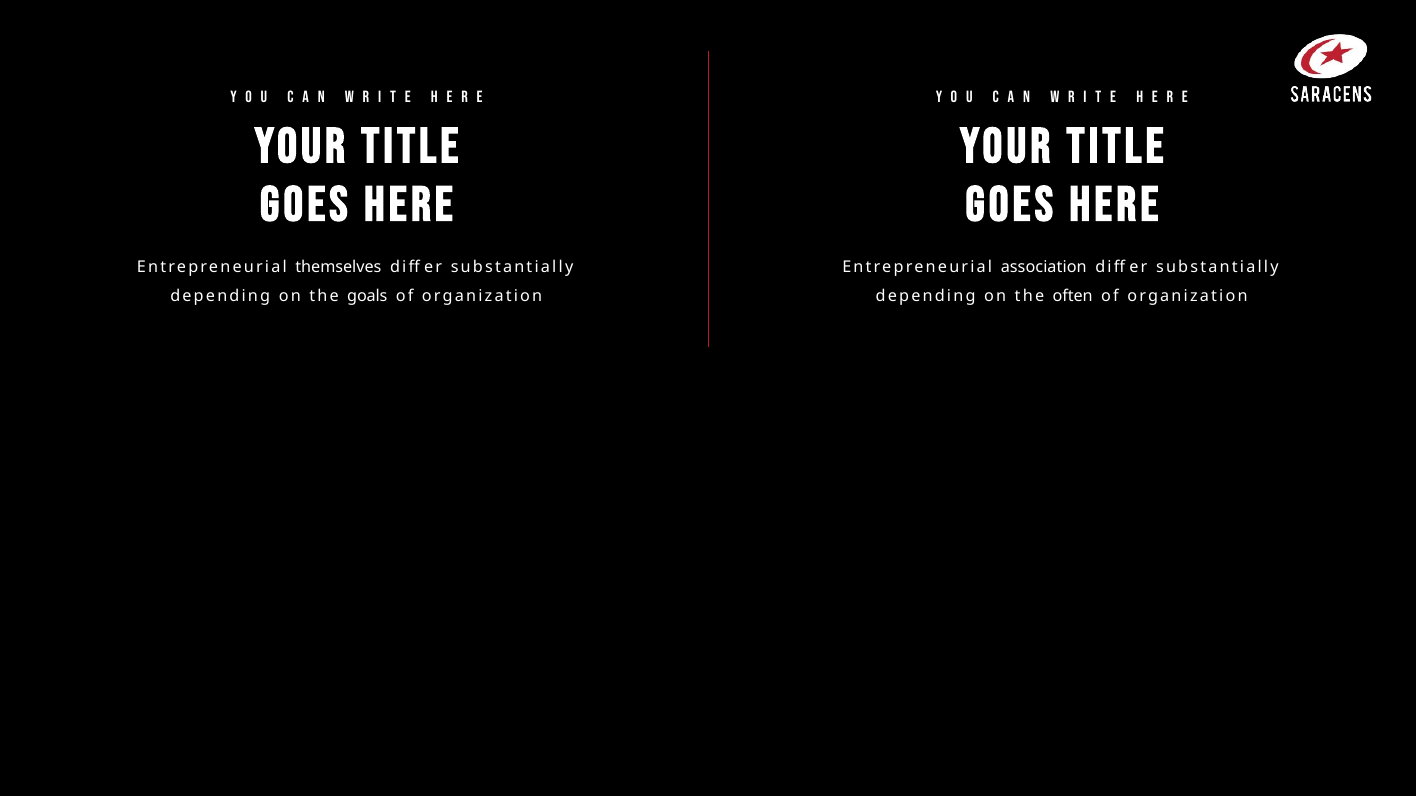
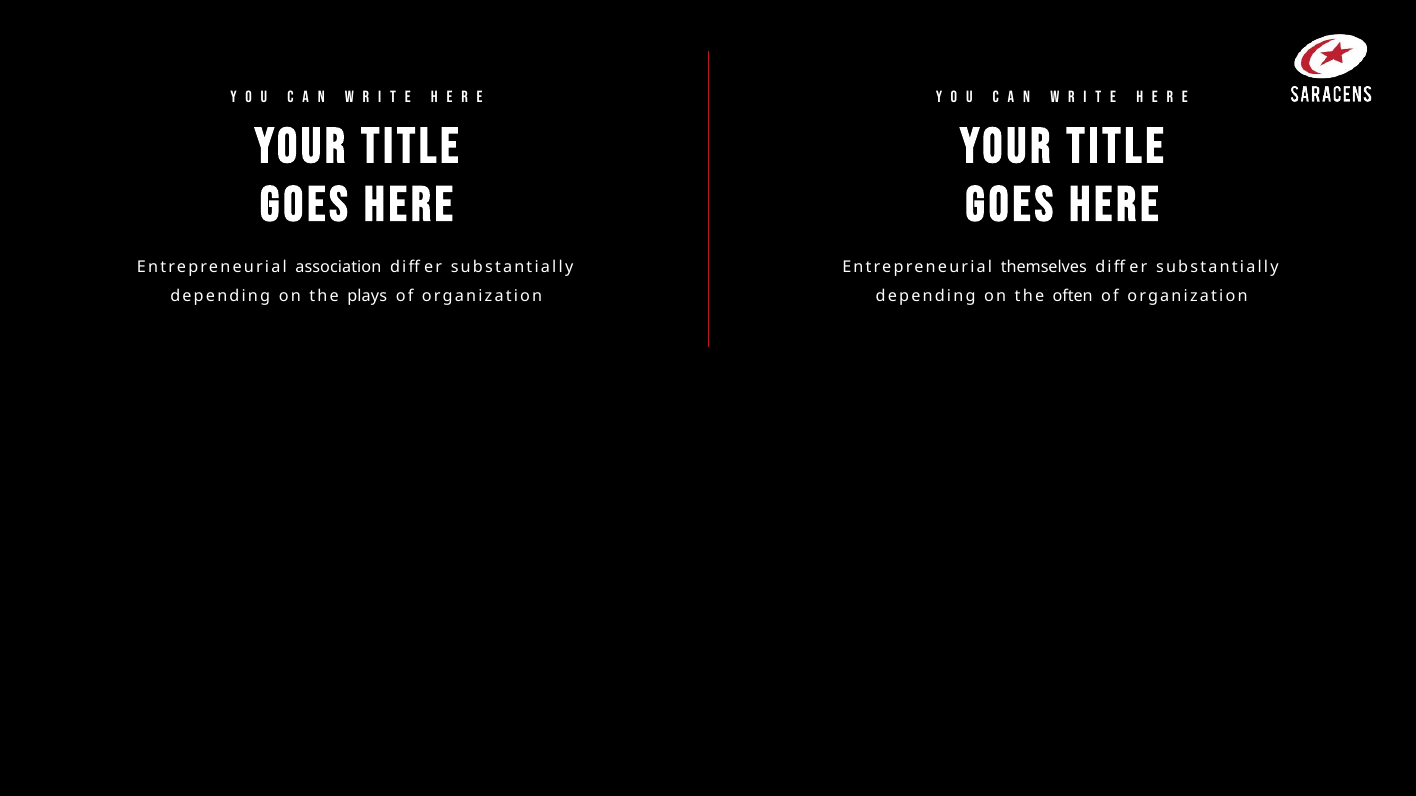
themselves: themselves -> association (338, 268)
association: association -> themselves (1044, 268)
goals: goals -> plays (367, 297)
